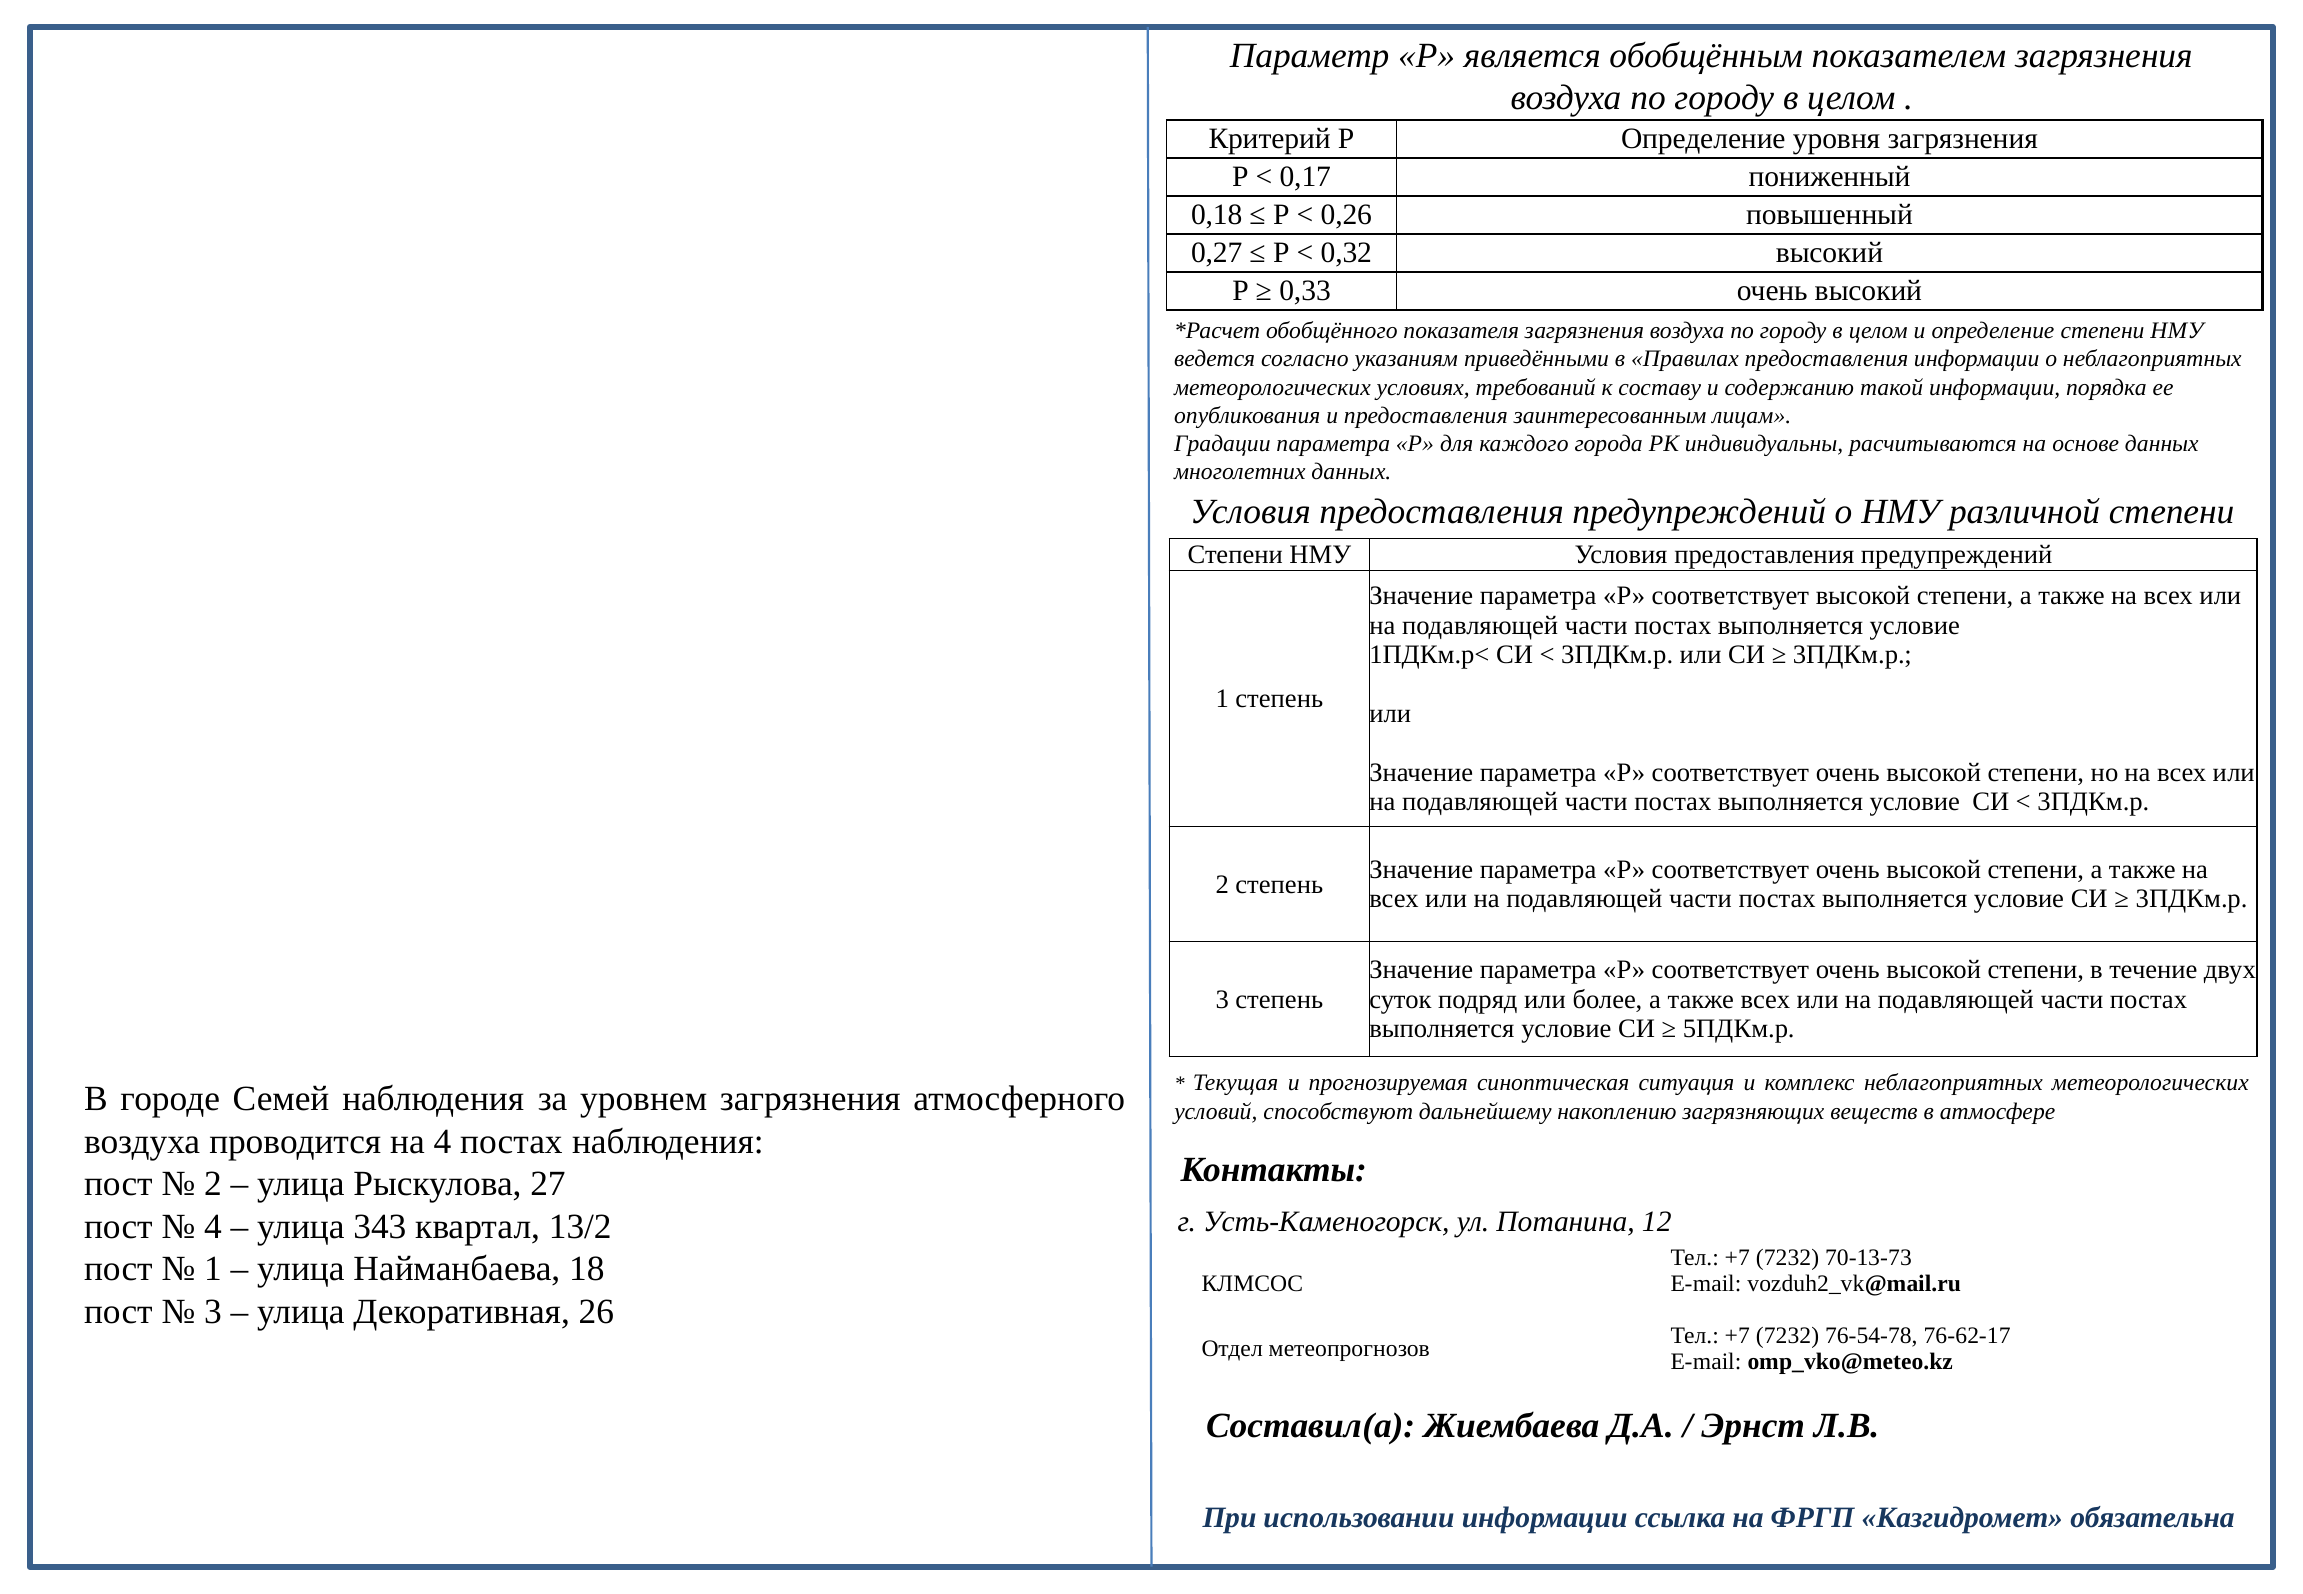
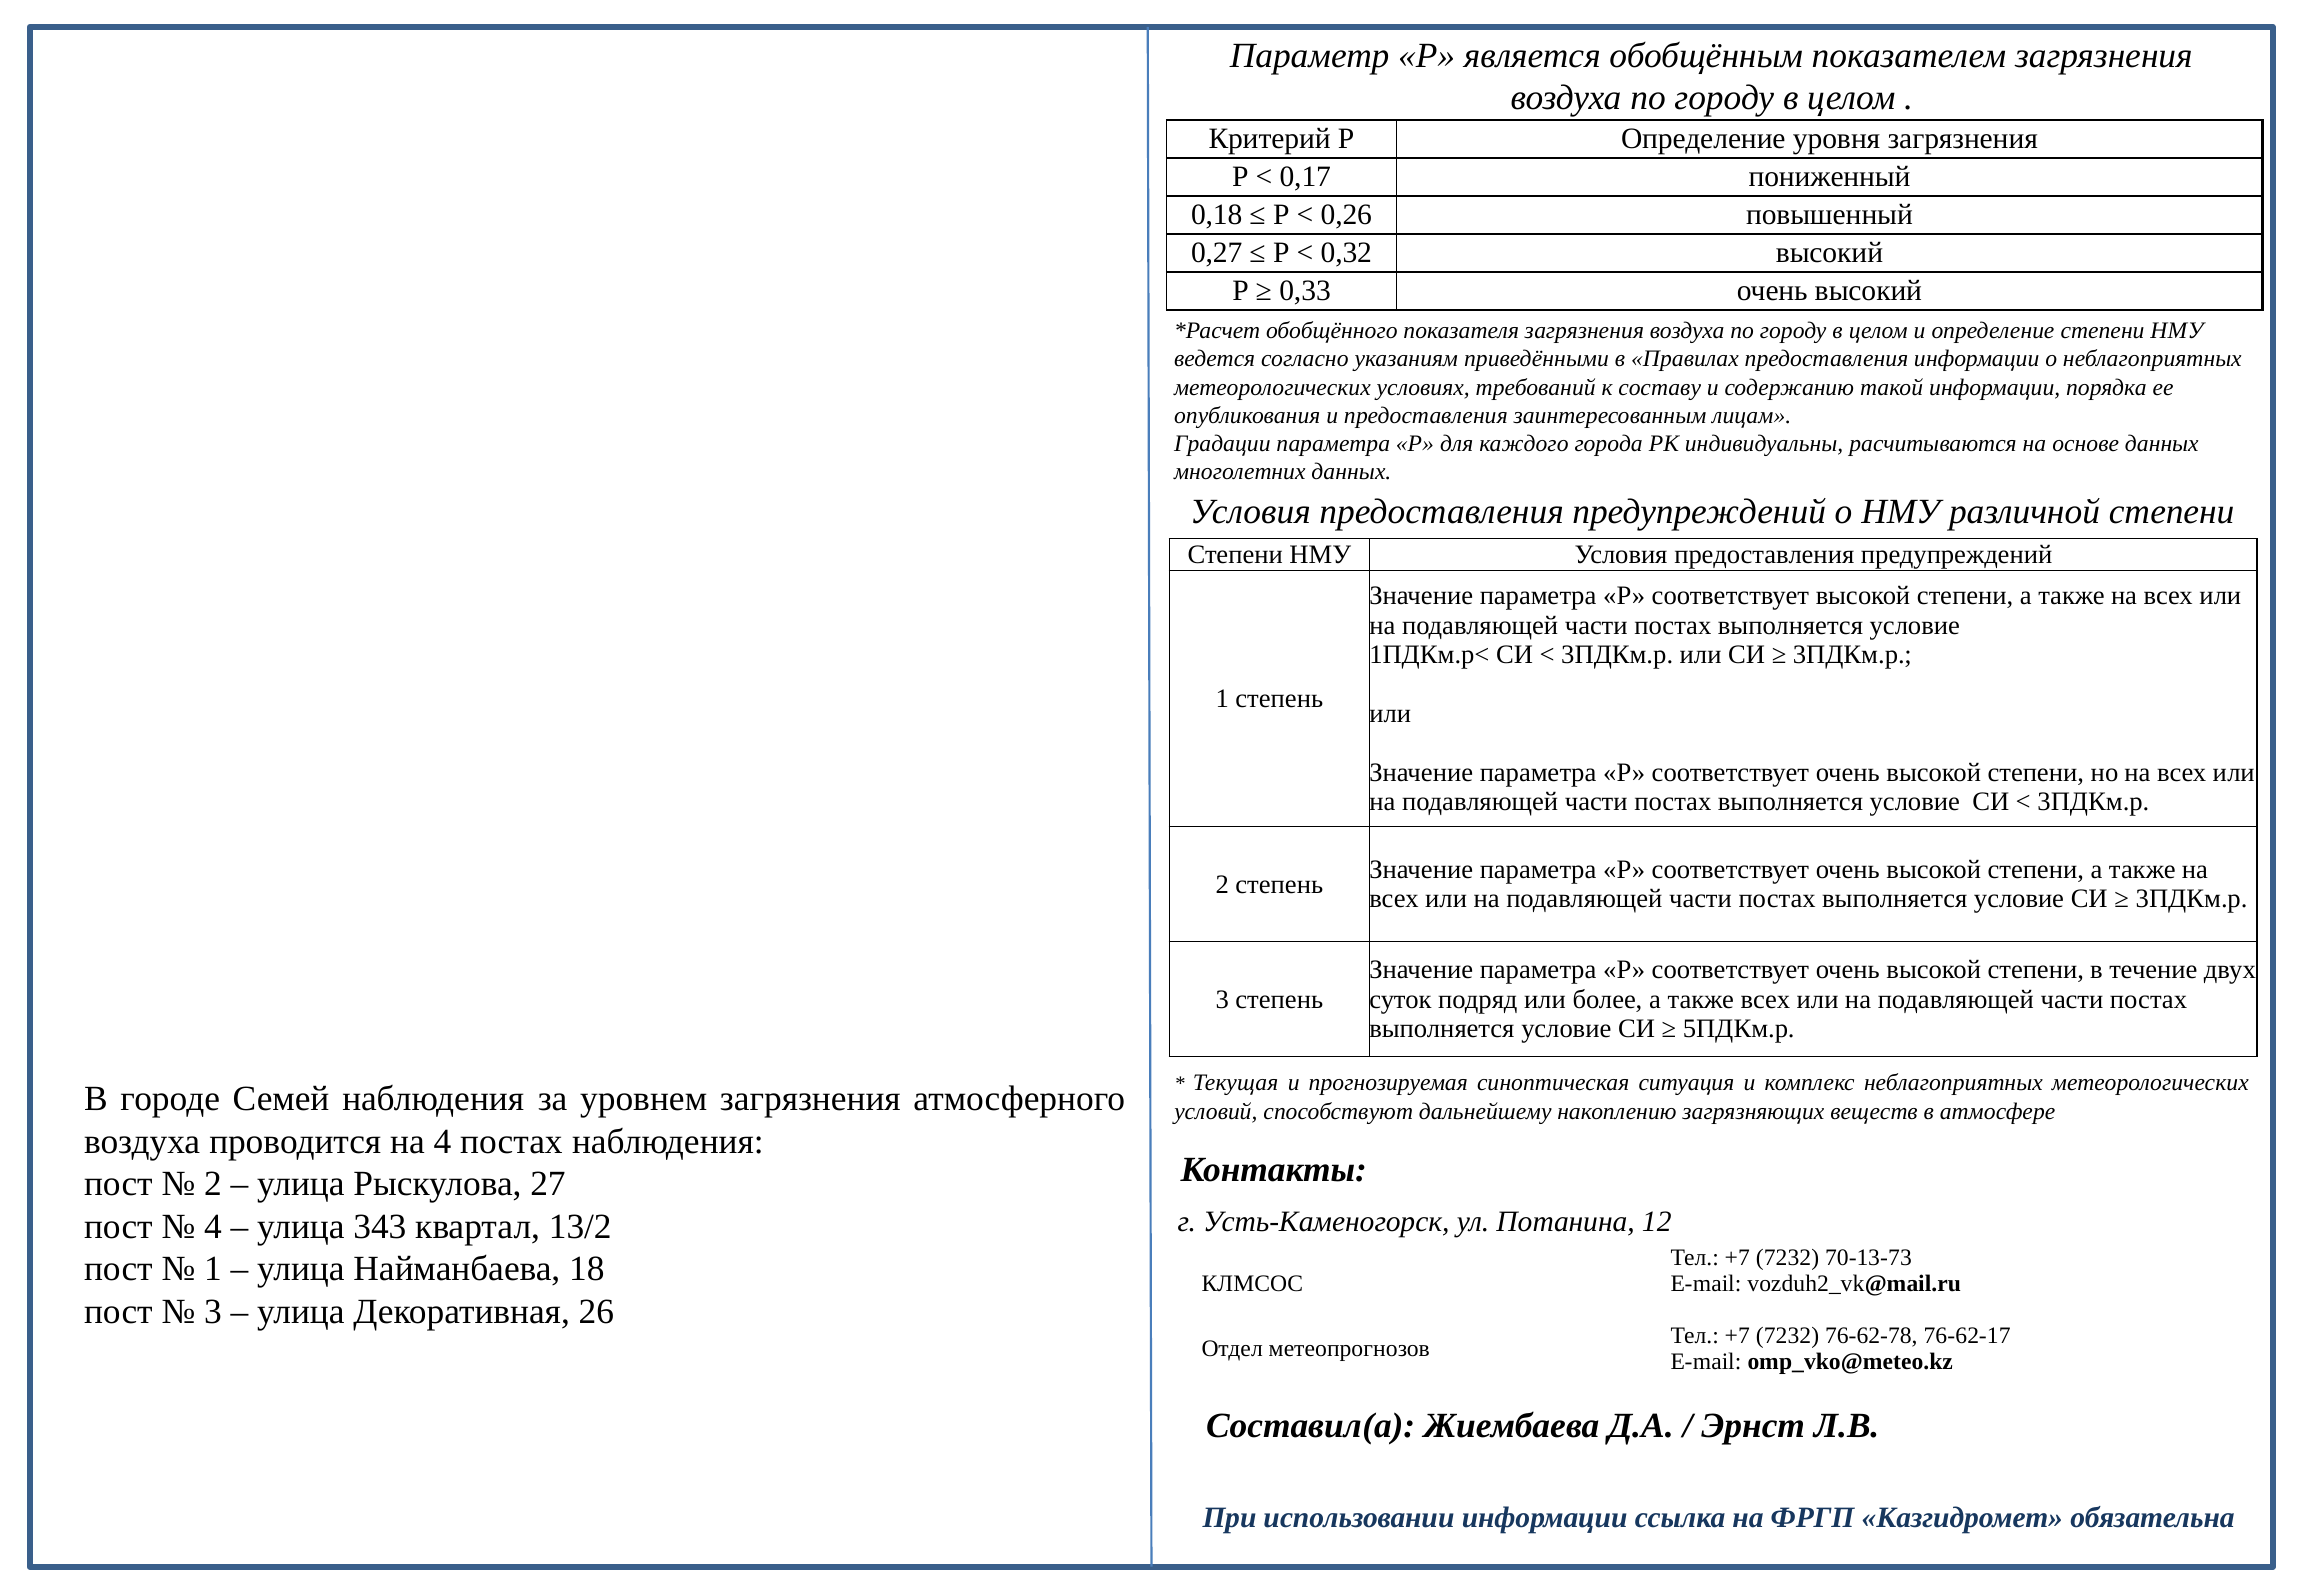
76-54-78: 76-54-78 -> 76-62-78 (1871, 1336)
